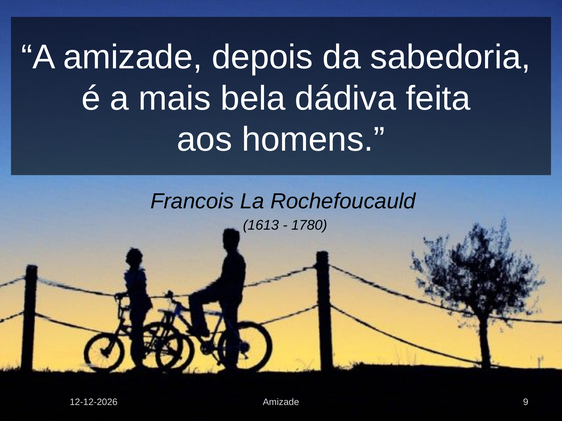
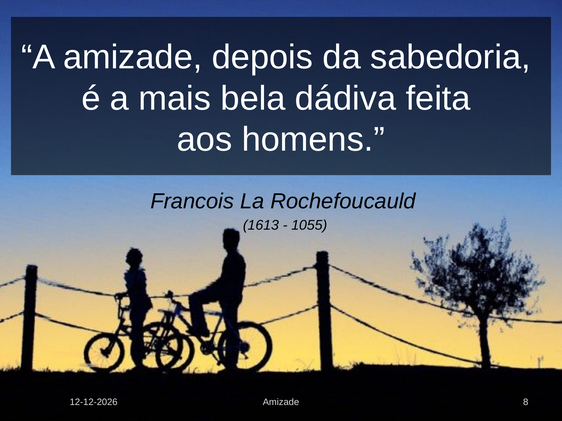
1780: 1780 -> 1055 (309, 225)
9: 9 -> 8 (526, 403)
